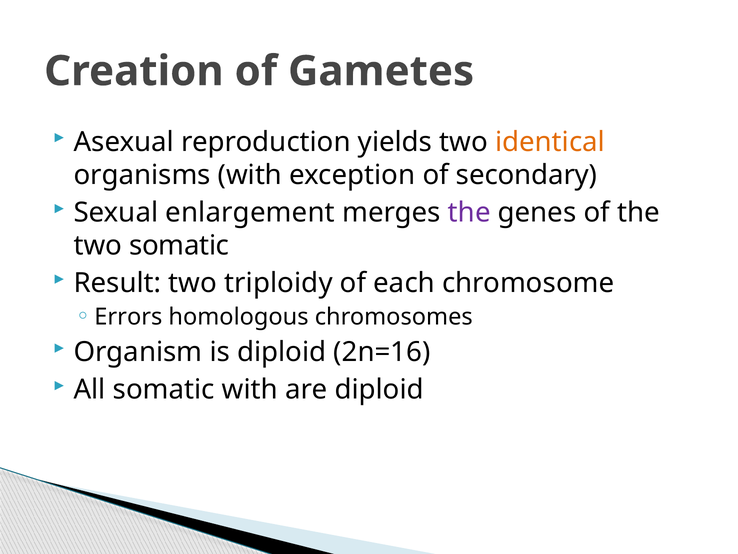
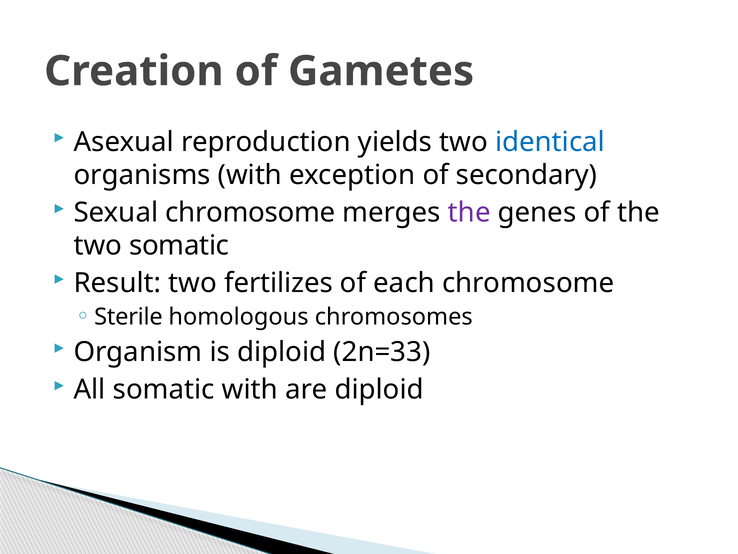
identical colour: orange -> blue (550, 142)
Sexual enlargement: enlargement -> chromosome (250, 212)
triploidy: triploidy -> fertilizes (279, 283)
Errors: Errors -> Sterile (128, 317)
2n=16: 2n=16 -> 2n=33 (382, 352)
